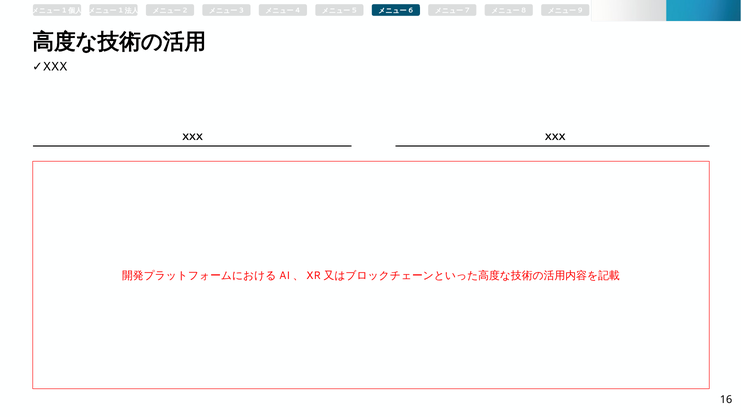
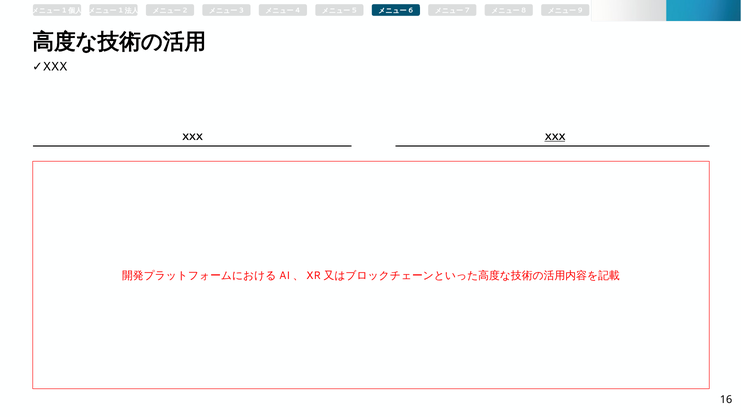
XXX underline: none -> present (555, 137)
